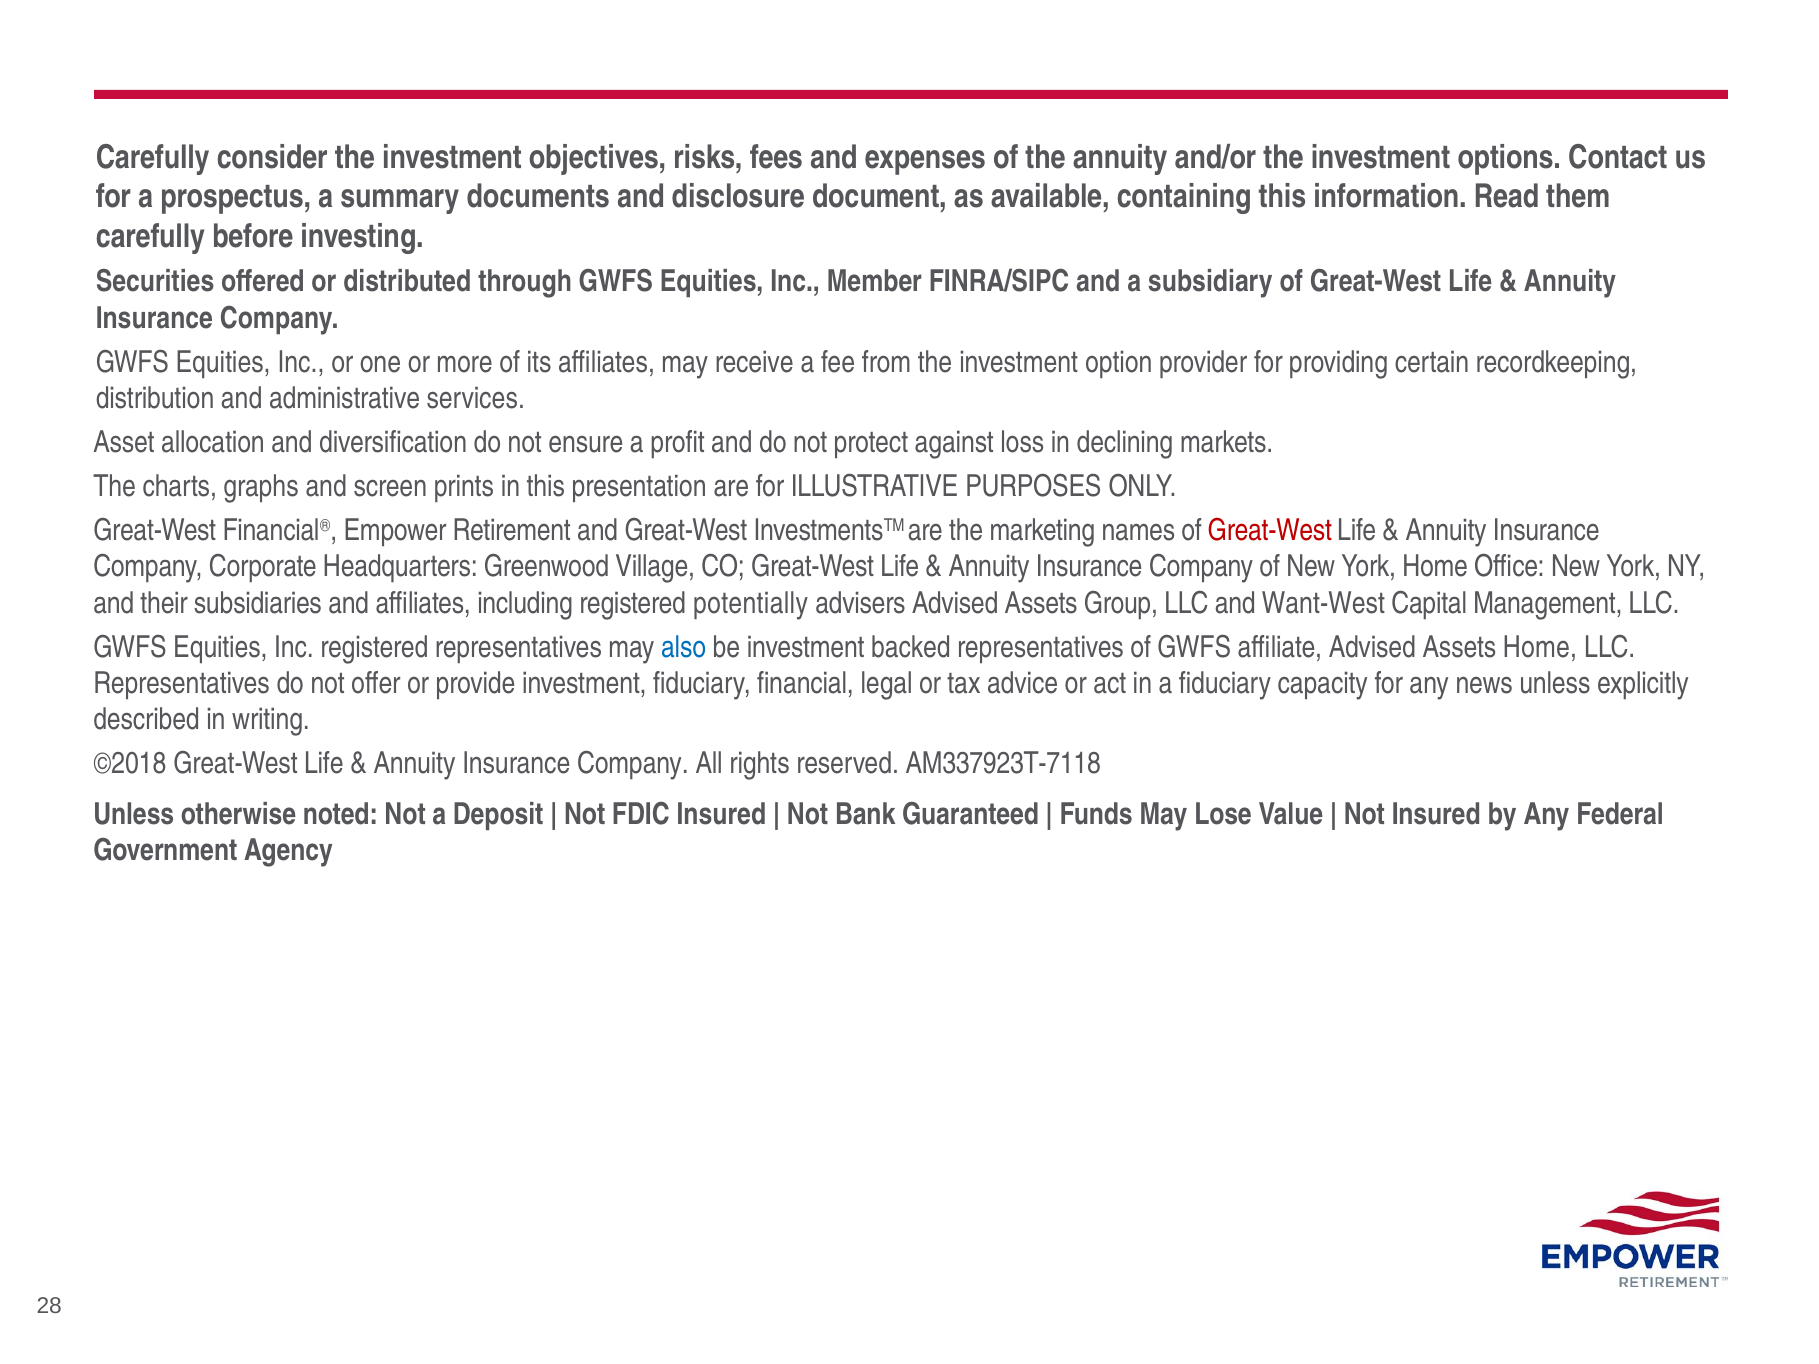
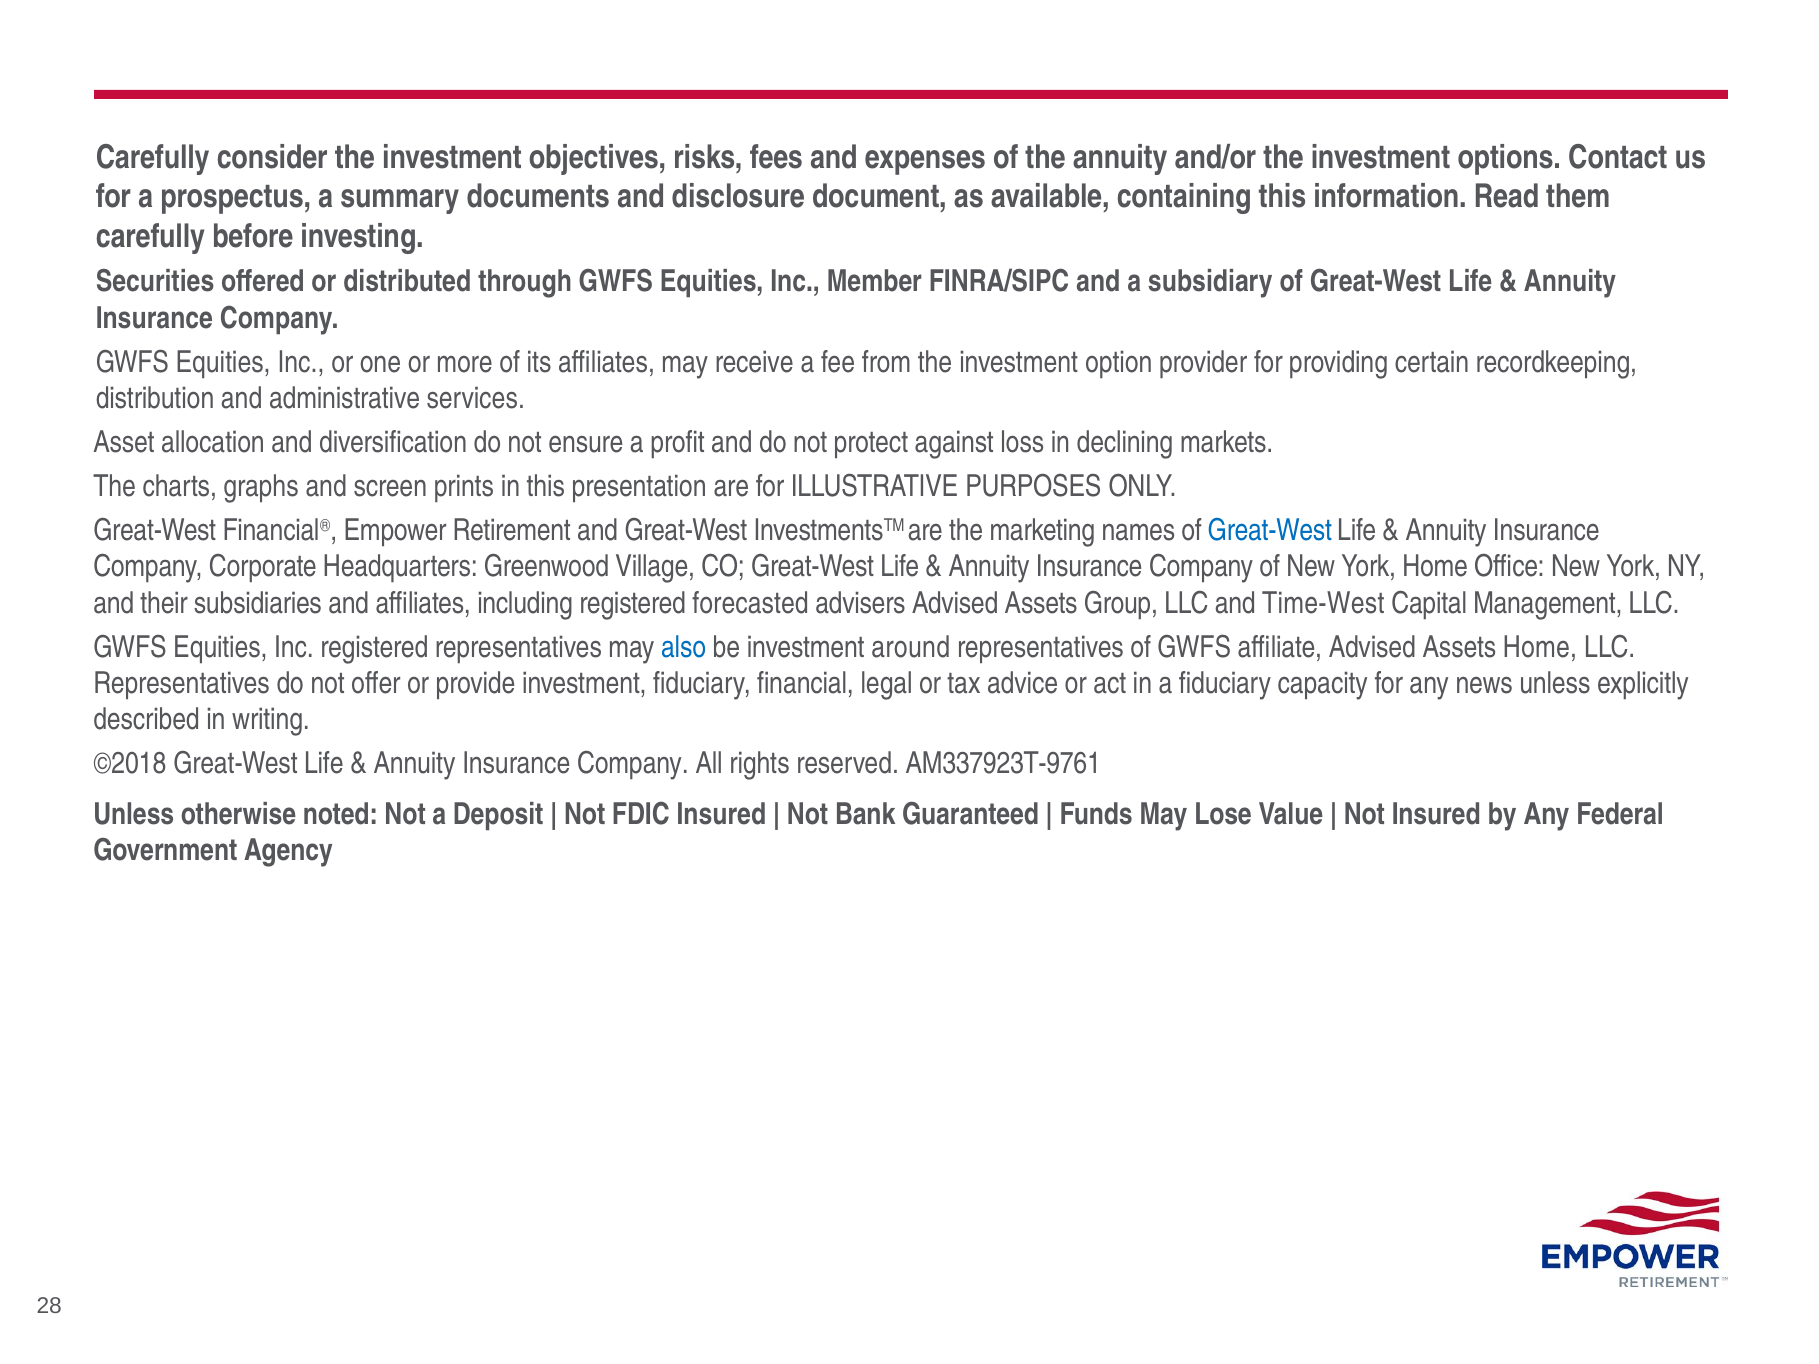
Great-West colour: red -> blue (1270, 530)
potentially: potentially -> forecasted (751, 603)
Want-West: Want-West -> Time-West (1323, 603)
backed: backed -> around (911, 647)
AM337923T-7118: AM337923T-7118 -> AM337923T-9761 (1003, 764)
